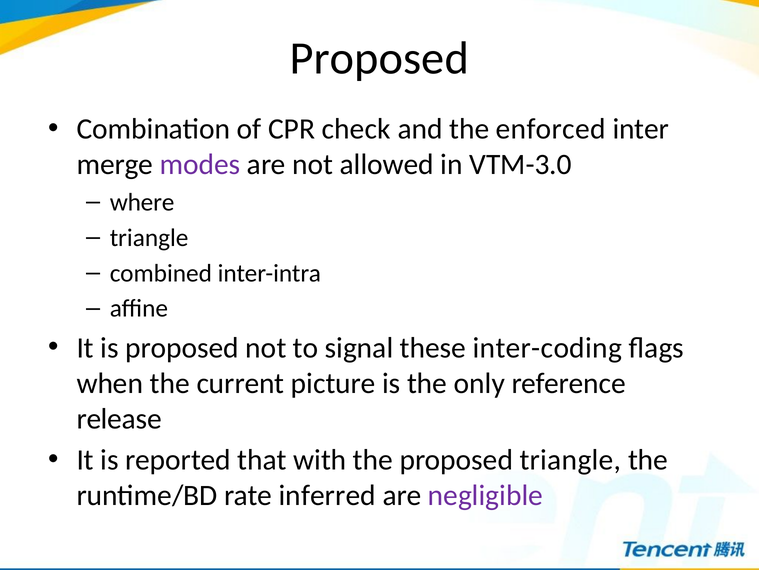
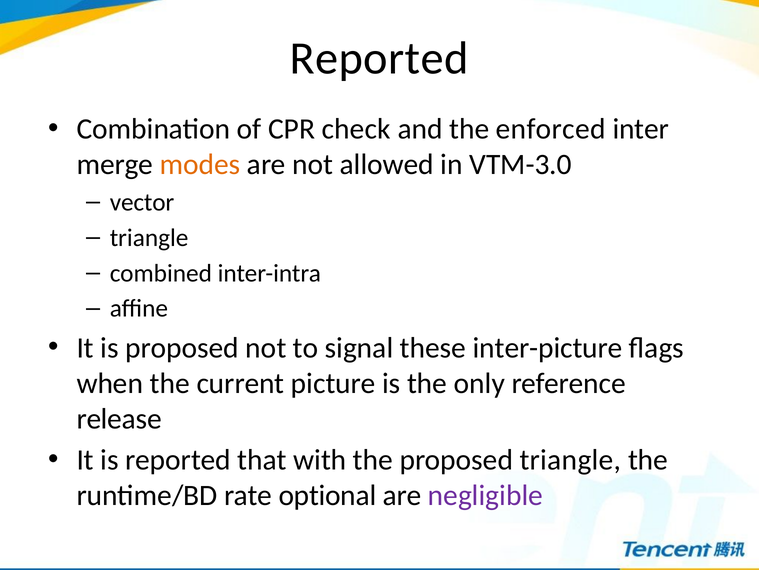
Proposed: Proposed -> Reported (379, 58)
modes colour: purple -> orange (200, 164)
where: where -> vector (142, 202)
inter-coding: inter-coding -> inter-picture (548, 347)
inferred: inferred -> optional (327, 495)
